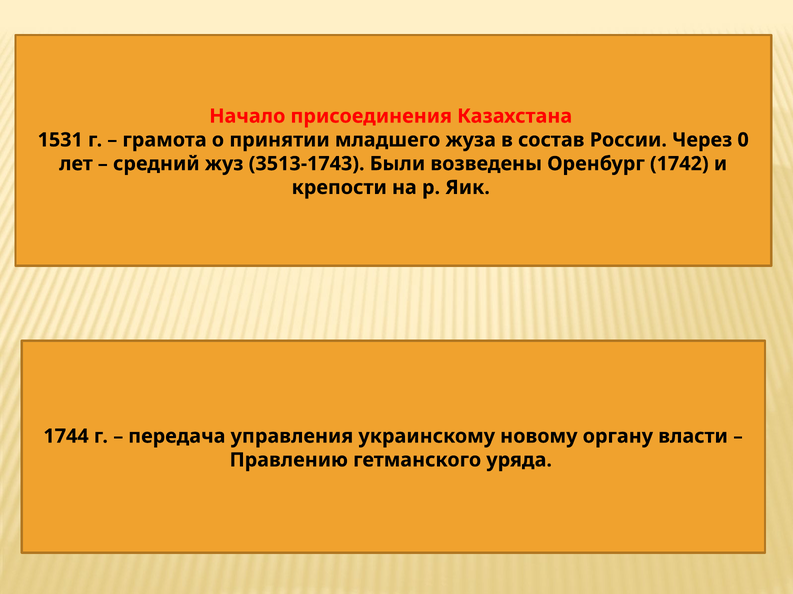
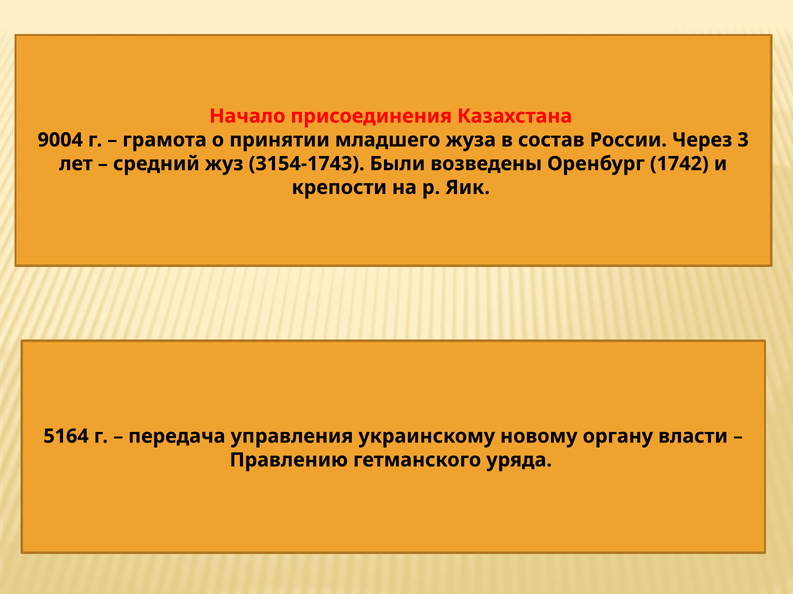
1531: 1531 -> 9004 (60, 140)
0: 0 -> 3 (743, 140)
3513-1743: 3513-1743 -> 3154-1743 (307, 164)
1744: 1744 -> 5164 (66, 437)
